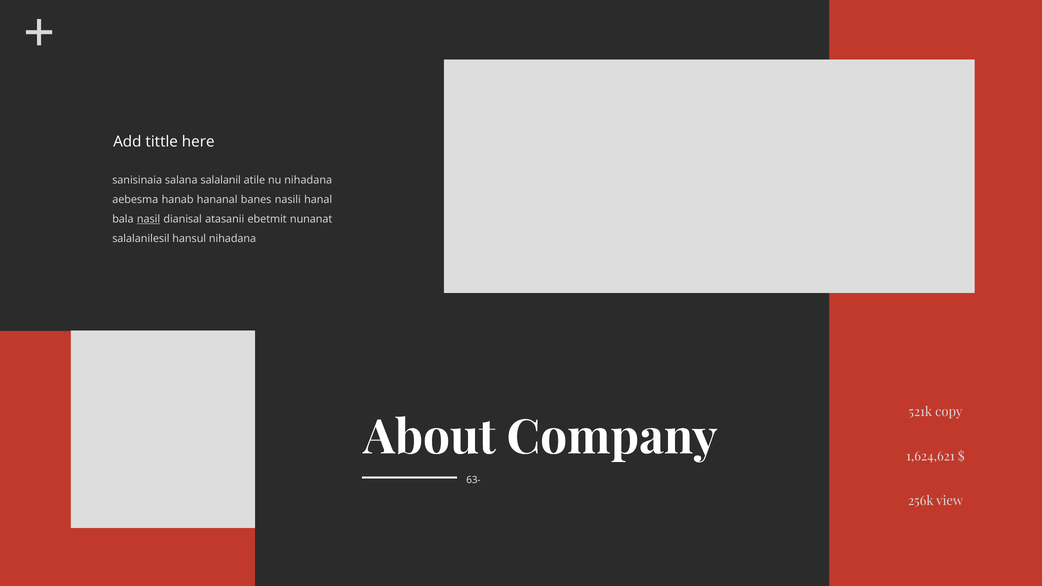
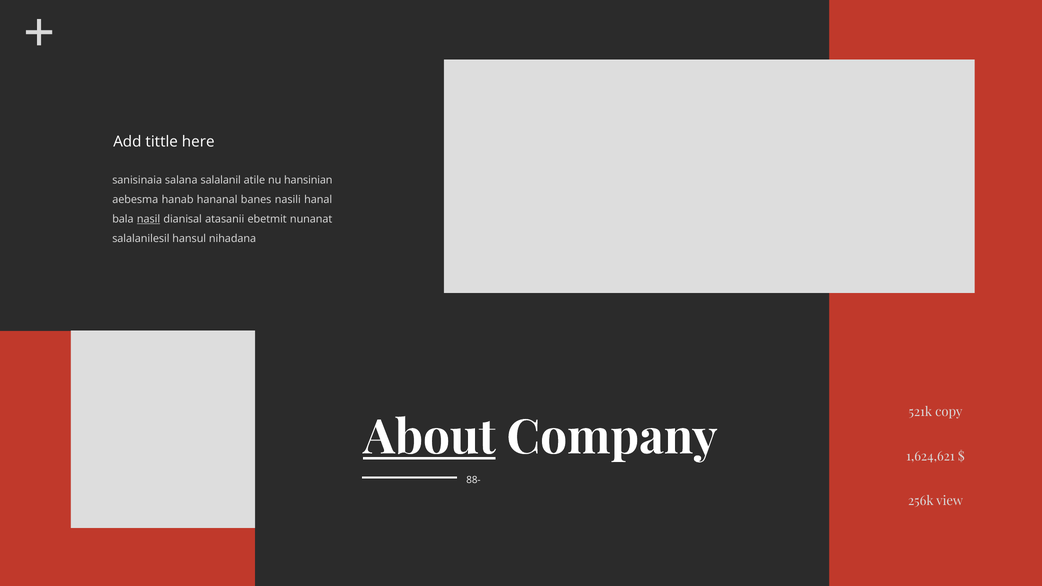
nu nihadana: nihadana -> hansinian (308, 180)
About underline: none -> present (429, 438)
63-: 63- -> 88- (473, 480)
